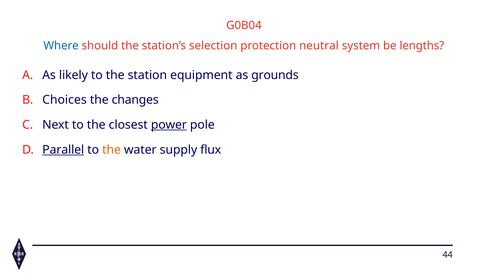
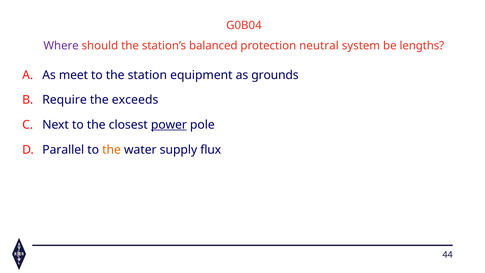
Where colour: blue -> purple (61, 46)
selection: selection -> balanced (213, 46)
likely: likely -> meet (73, 75)
Choices: Choices -> Require (65, 100)
changes: changes -> exceeds (135, 100)
Parallel underline: present -> none (63, 150)
